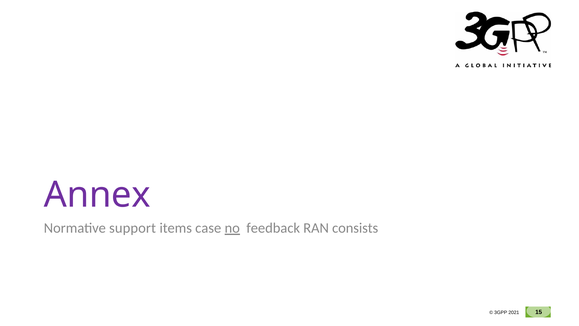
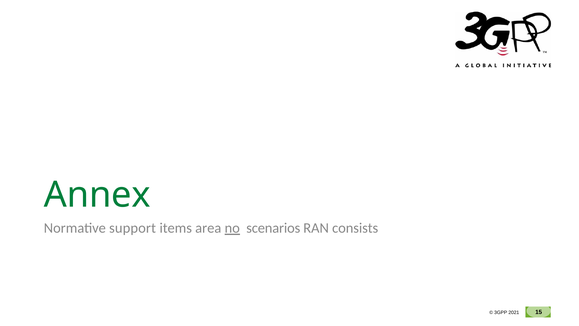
Annex colour: purple -> green (97, 195)
case: case -> area (208, 228)
feedback: feedback -> scenarios (273, 228)
